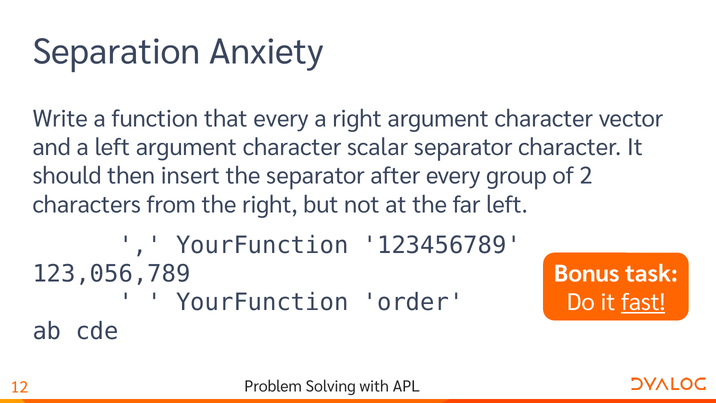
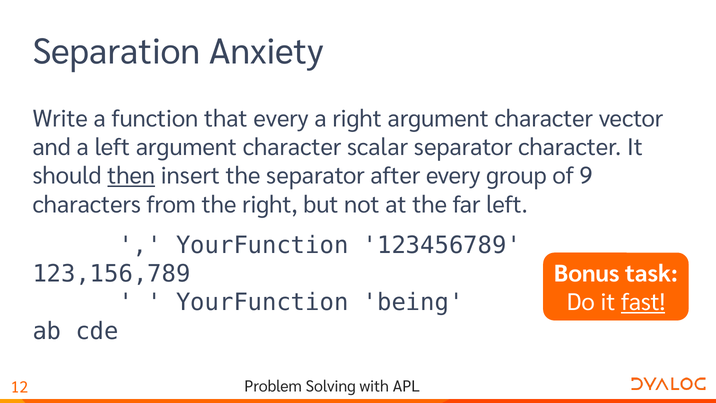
then underline: none -> present (131, 176)
2: 2 -> 9 (586, 176)
123,056,789: 123,056,789 -> 123,156,789 (112, 274)
order: order -> being (413, 302)
